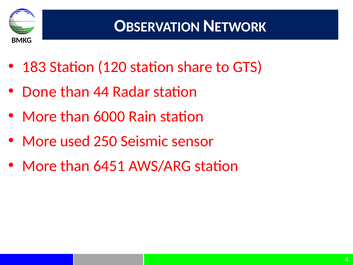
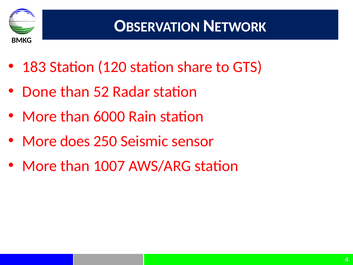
44: 44 -> 52 (101, 92)
used: used -> does (75, 141)
6451: 6451 -> 1007 (109, 166)
